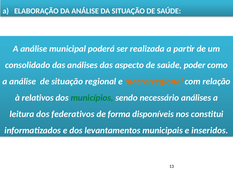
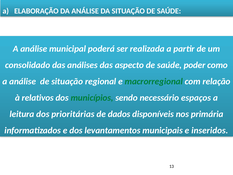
macrorregional colour: orange -> green (154, 81)
necessário análises: análises -> espaços (196, 98)
federativos: federativos -> prioritárias (73, 114)
forma: forma -> dados (119, 114)
constitui: constitui -> primária (207, 114)
